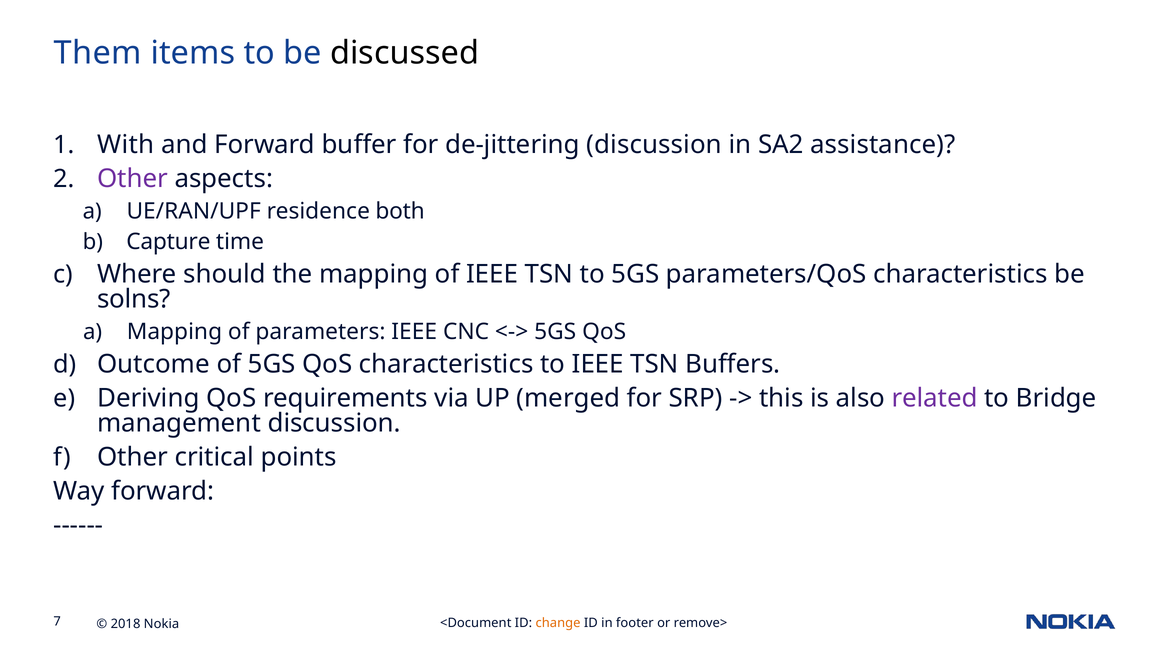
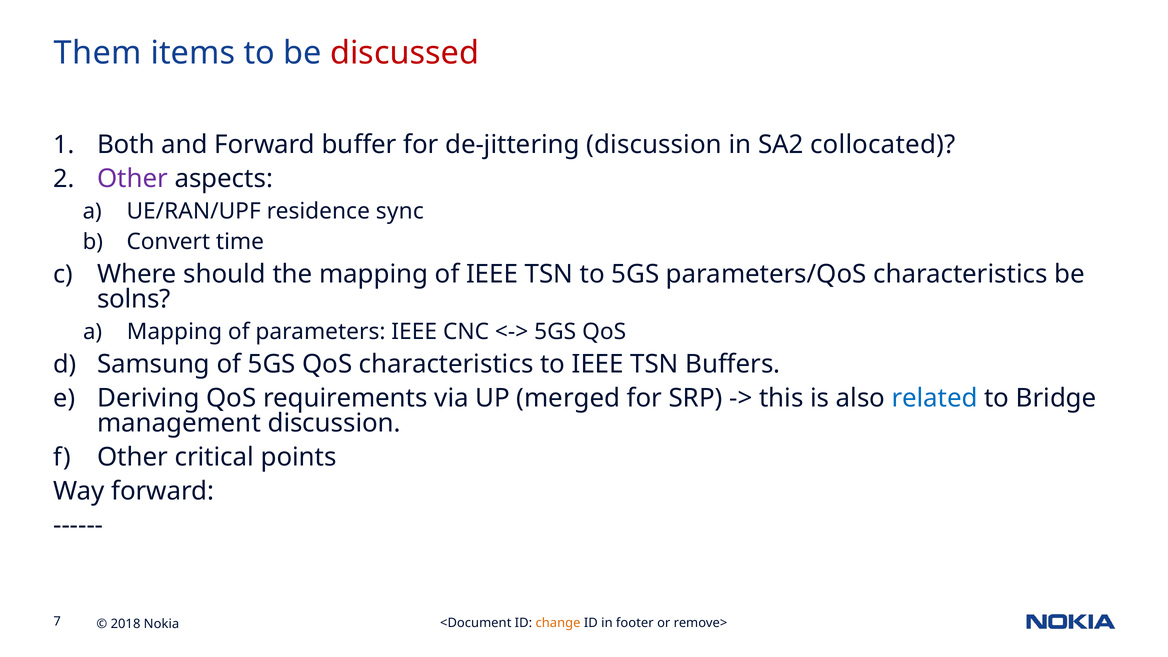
discussed colour: black -> red (405, 53)
With: With -> Both (126, 145)
assistance: assistance -> collocated (883, 145)
both: both -> sync (400, 211)
Capture: Capture -> Convert (168, 242)
Outcome: Outcome -> Samsung (154, 364)
related colour: purple -> blue (935, 398)
